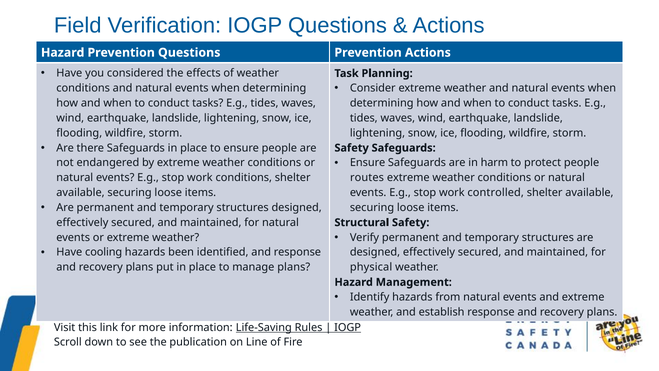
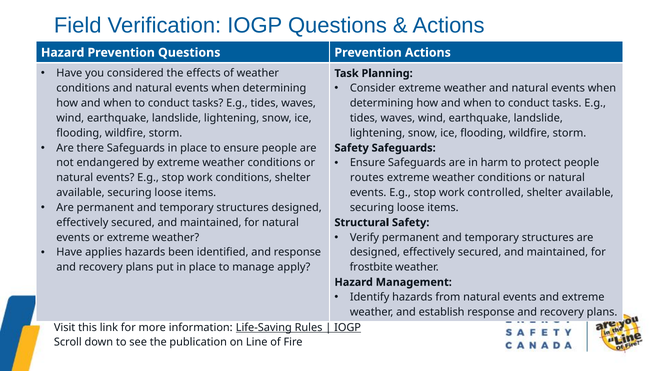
cooling: cooling -> applies (104, 252)
manage plans: plans -> apply (294, 267)
physical: physical -> frostbite (371, 267)
